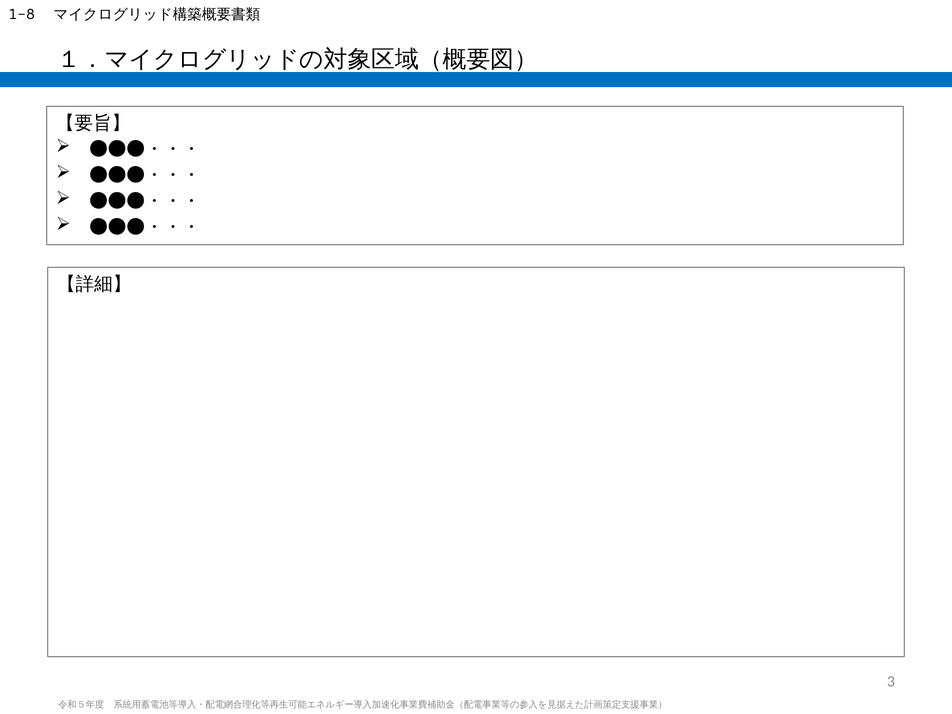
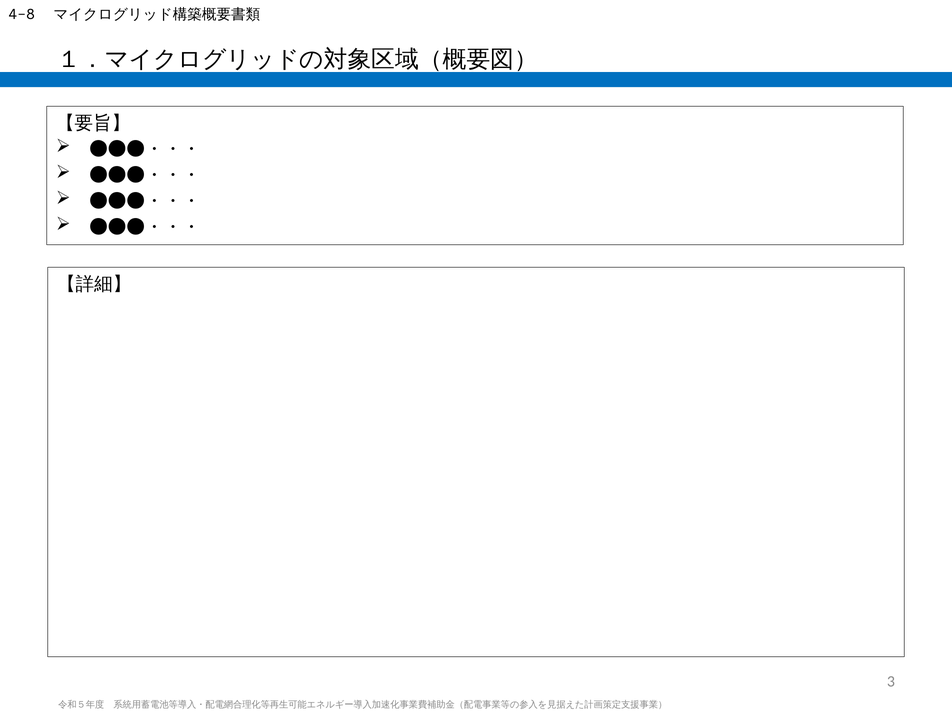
1-8: 1-8 -> 4-8 (22, 14)
